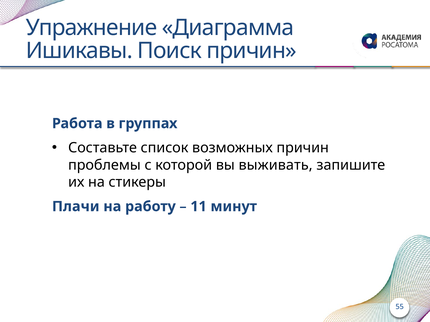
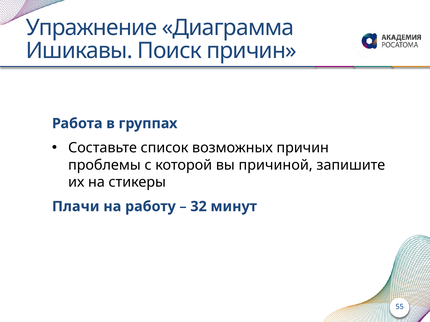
выживать: выживать -> причиной (276, 165)
11: 11 -> 32 (199, 207)
